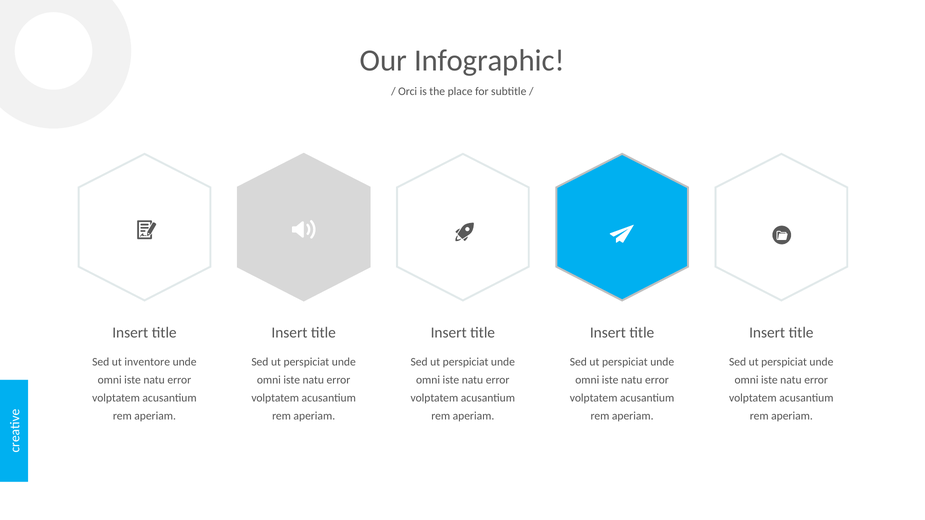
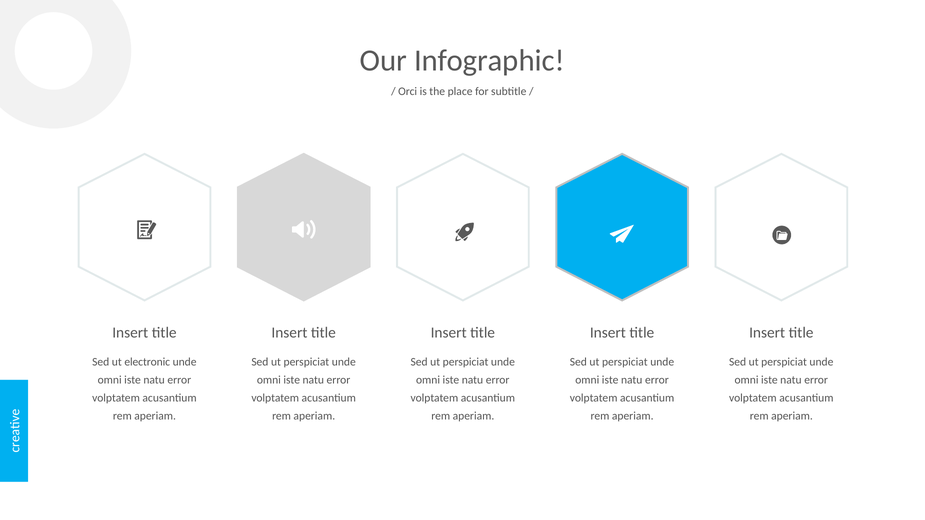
inventore: inventore -> electronic (147, 362)
